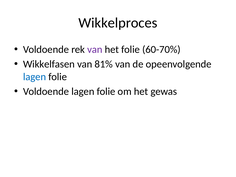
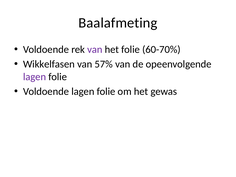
Wikkelproces: Wikkelproces -> Baalafmeting (118, 23)
81%: 81% -> 57% (104, 64)
lagen colour: blue -> purple (35, 77)
